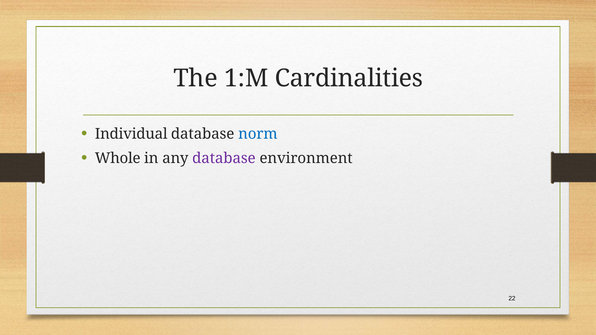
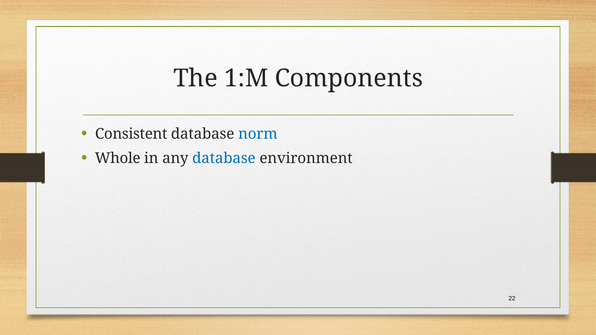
Cardinalities: Cardinalities -> Components (349, 78)
Individual: Individual -> Consistent (131, 134)
database colour: purple -> blue (224, 159)
